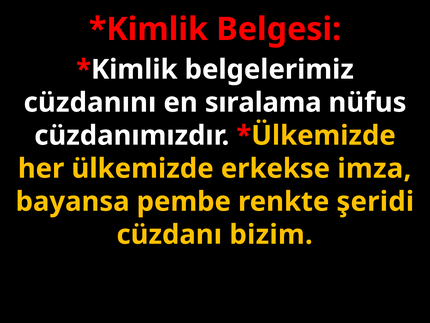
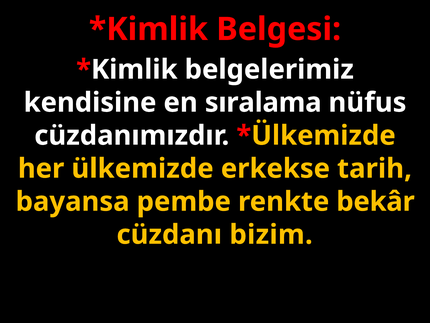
cüzdanını: cüzdanını -> kendisine (90, 102)
imza: imza -> tarih (375, 168)
şeridi: şeridi -> bekâr (376, 201)
